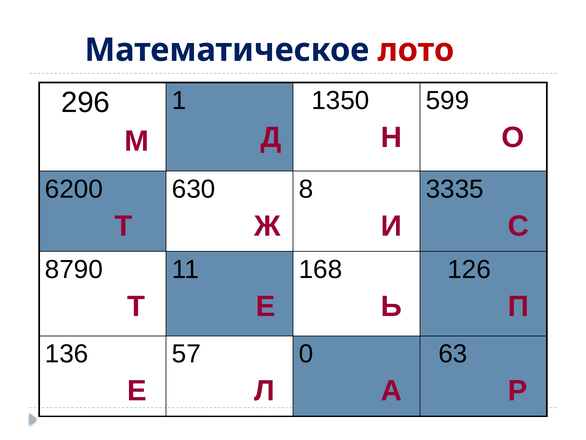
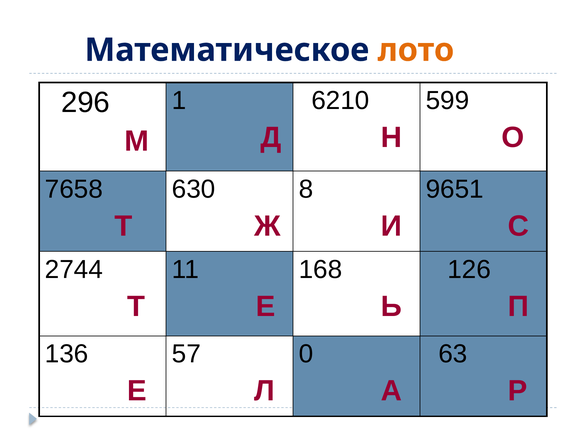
лото colour: red -> orange (416, 50)
1350: 1350 -> 6210 (340, 100)
6200: 6200 -> 7658 (74, 189)
3335: 3335 -> 9651 (455, 189)
8790: 8790 -> 2744 (74, 269)
